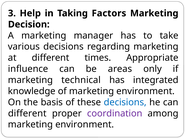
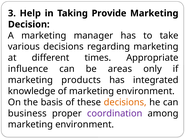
Factors: Factors -> Provide (109, 13)
technical: technical -> products (81, 80)
decisions colour: blue -> orange (125, 102)
different: different -> business (27, 113)
